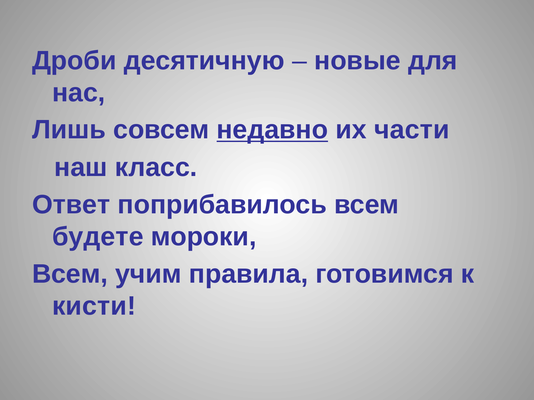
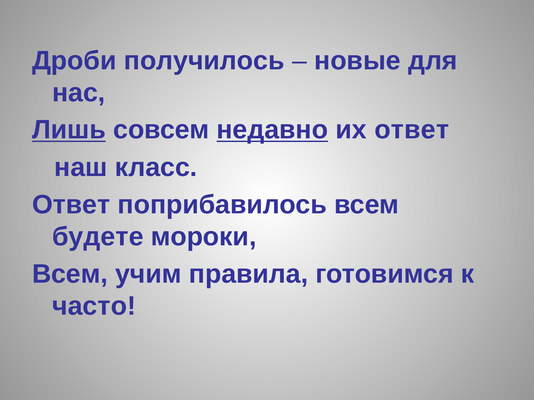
десятичную: десятичную -> получилось (204, 61)
Лишь underline: none -> present (69, 130)
их части: части -> ответ (412, 130)
кисти: кисти -> часто (94, 306)
